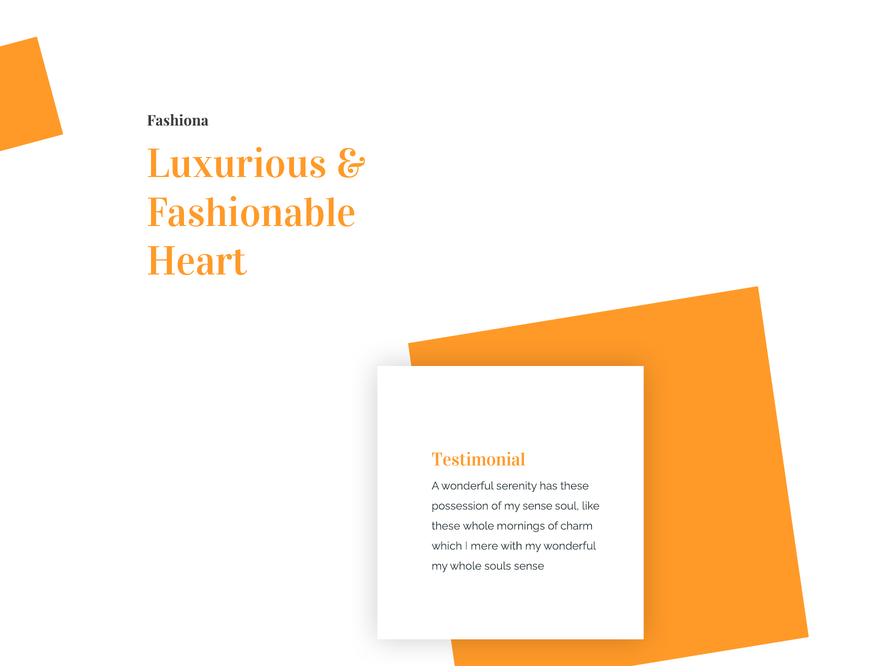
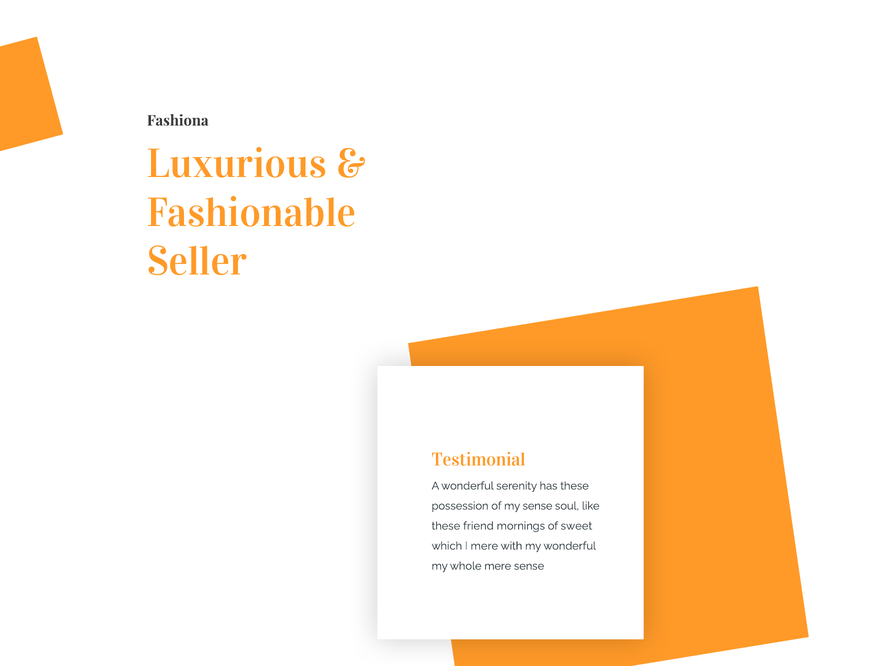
Heart: Heart -> Seller (197, 262)
these whole: whole -> friend (478, 526)
charm: charm -> sweet (576, 526)
whole souls: souls -> mere (498, 566)
